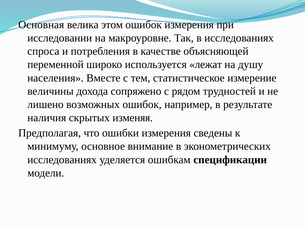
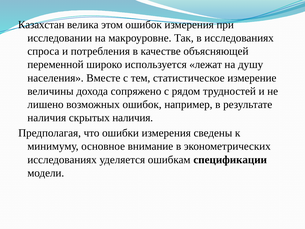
Основная: Основная -> Казахстан (41, 25)
скрытых изменяя: изменяя -> наличия (133, 118)
